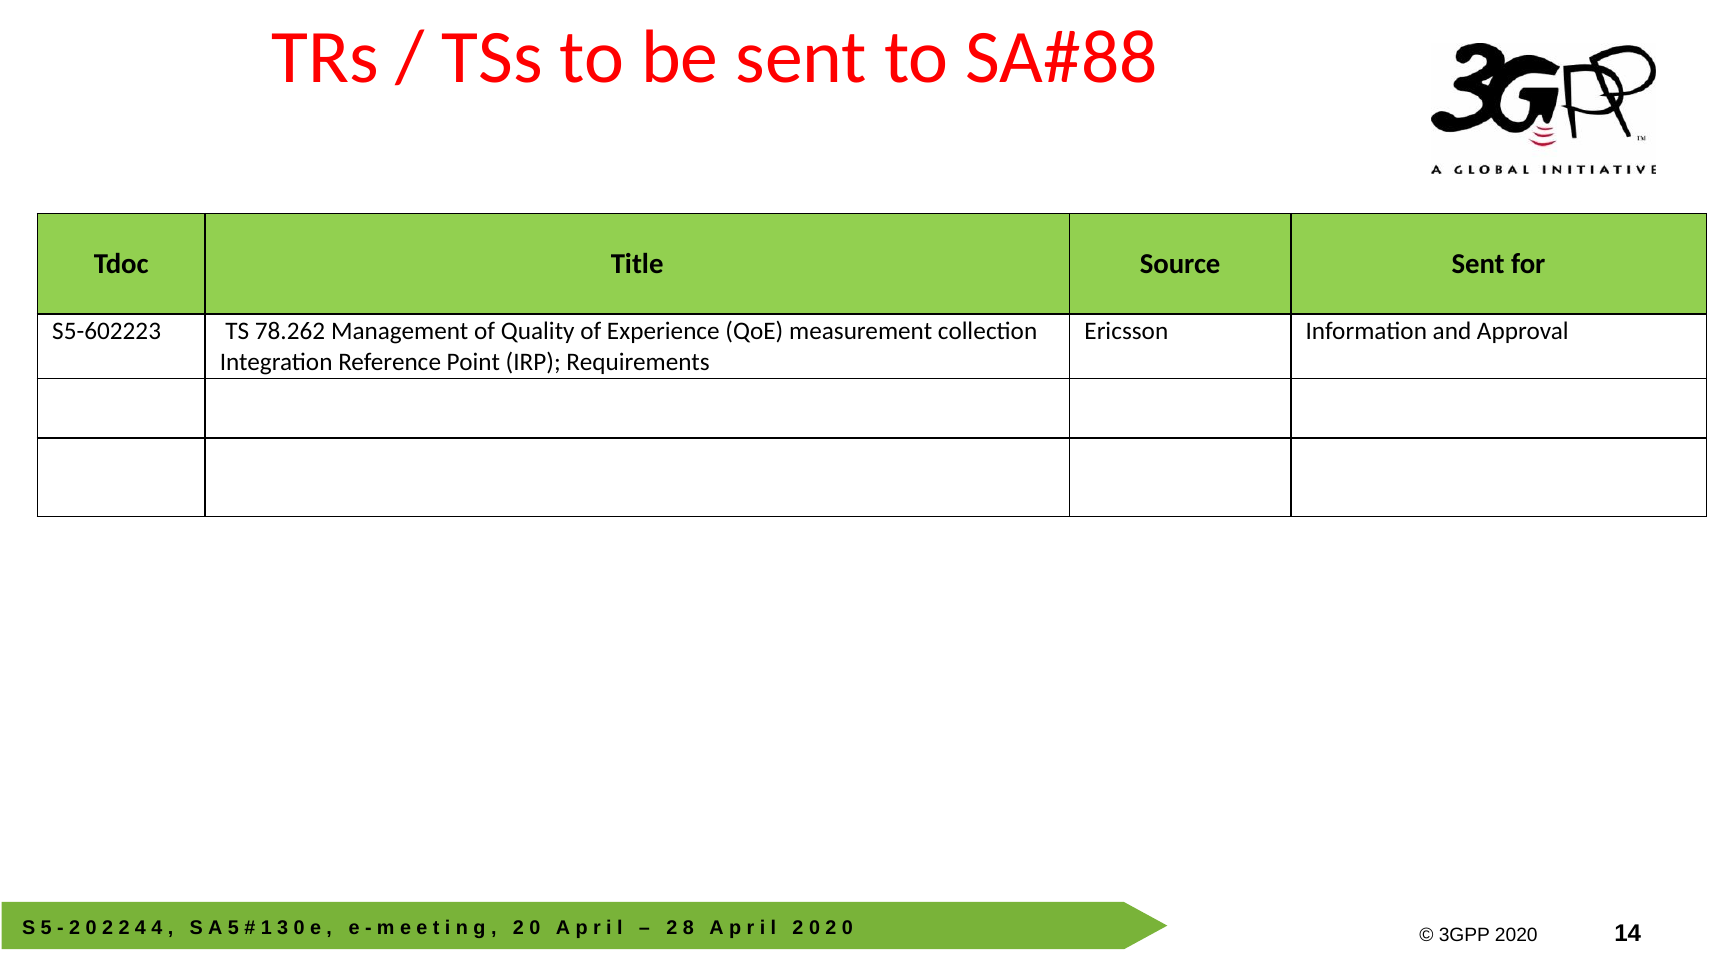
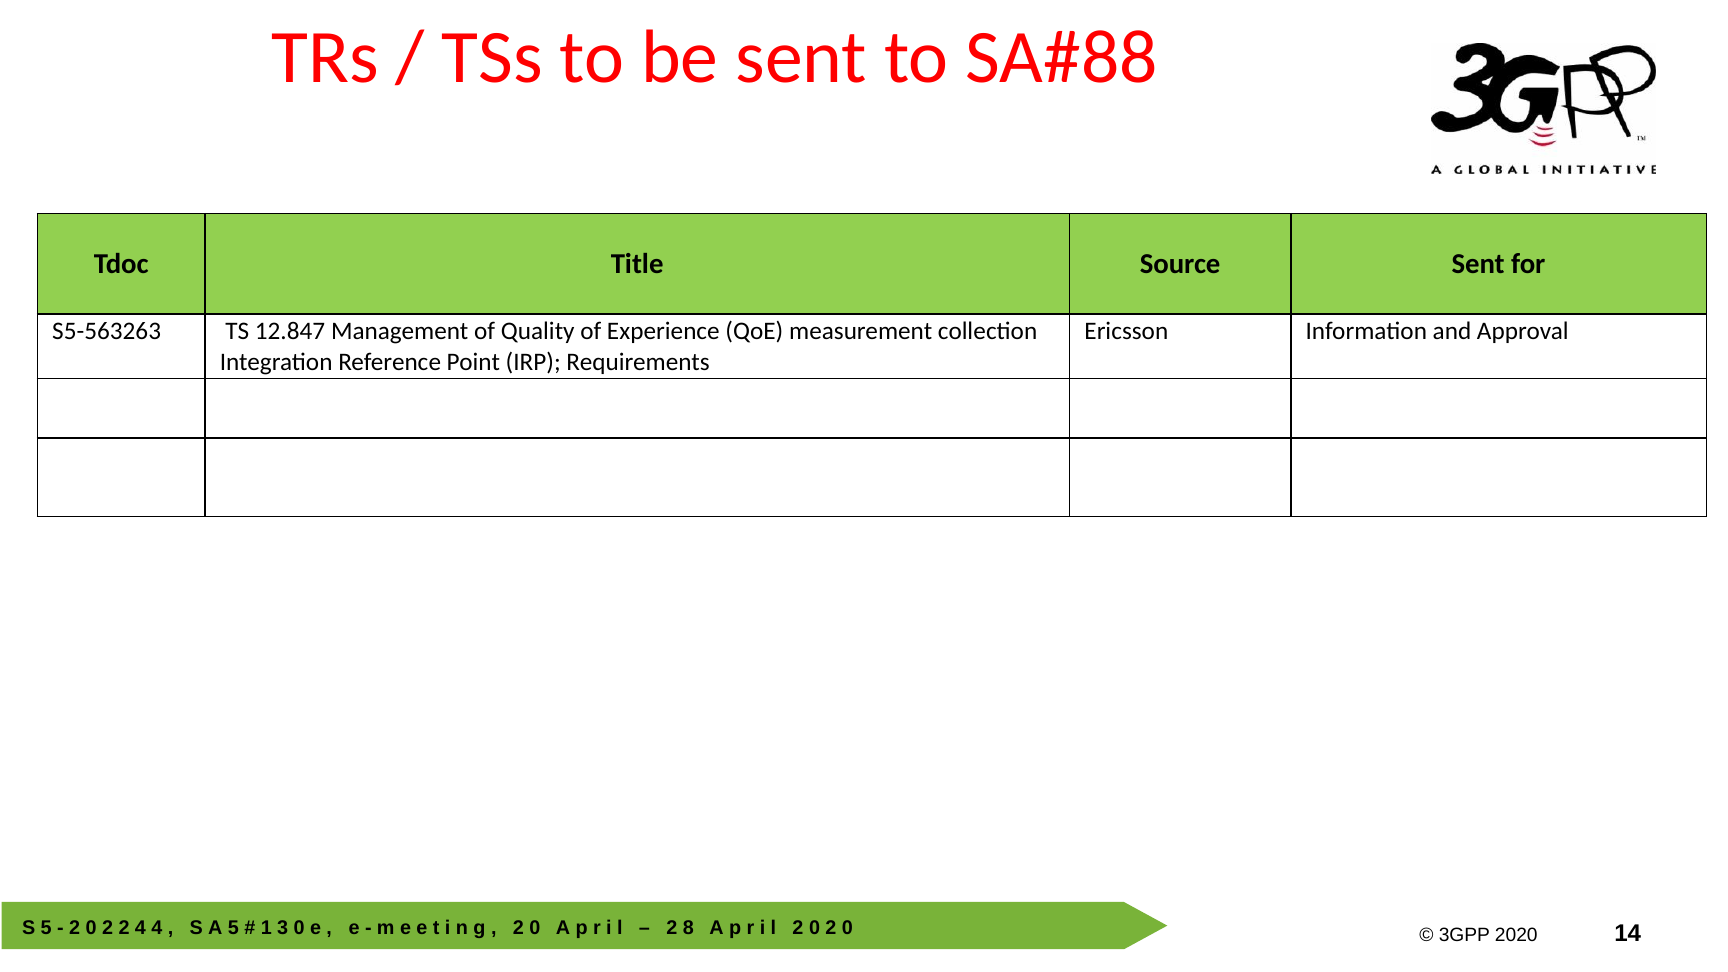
S5-602223: S5-602223 -> S5-563263 (107, 331)
78.262: 78.262 -> 12.847 (290, 331)
